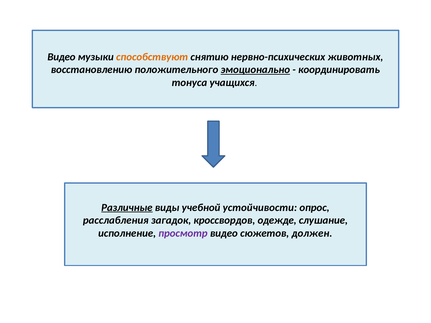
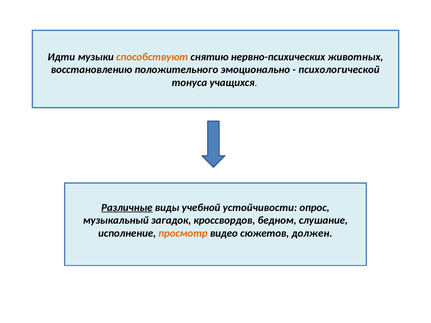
Видео: Видео -> Идти (61, 57)
эмоционально underline: present -> none (255, 70)
координировать: координировать -> психологической (339, 70)
расслабления: расслабления -> музыкальный (116, 221)
одежде: одежде -> бедном (277, 221)
просмотр colour: purple -> orange (183, 233)
